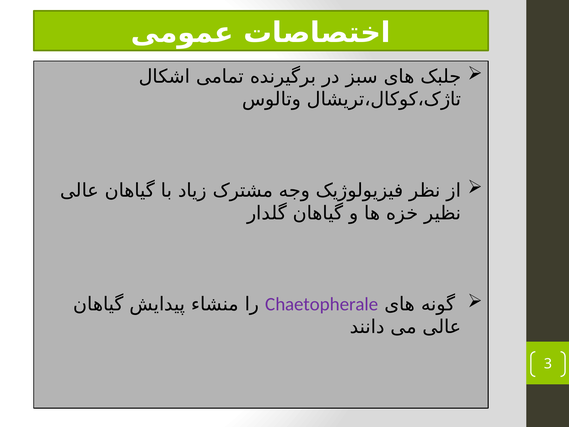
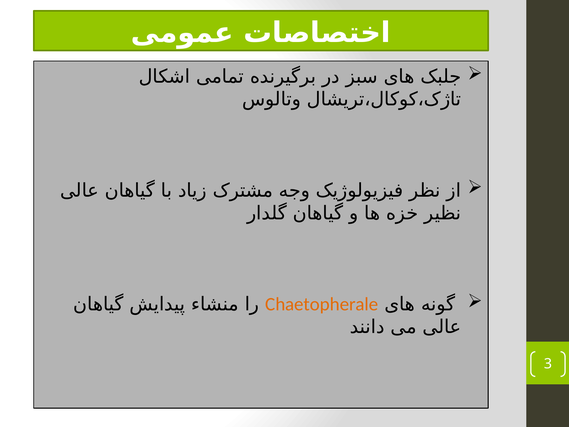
Chaetopherale colour: purple -> orange (322, 304)
